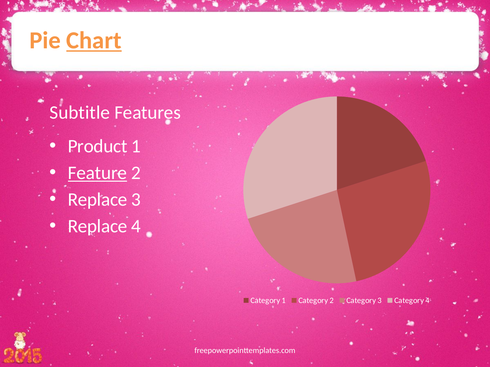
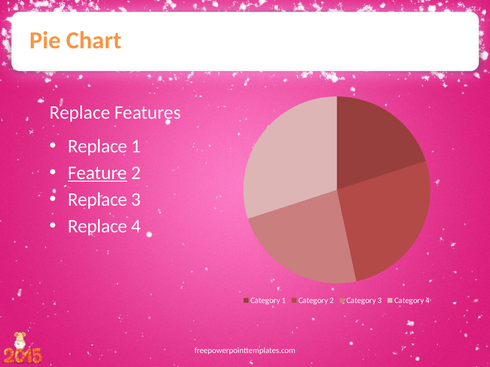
Chart underline: present -> none (94, 40)
Subtitle: Subtitle -> Replace (80, 113)
Product: Product -> Replace (98, 146)
